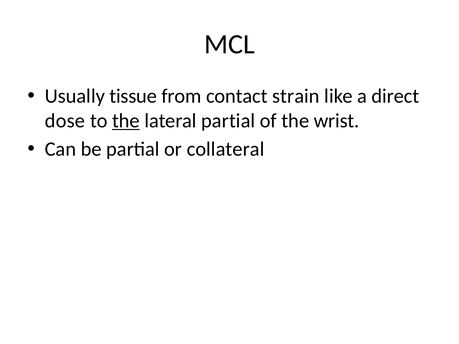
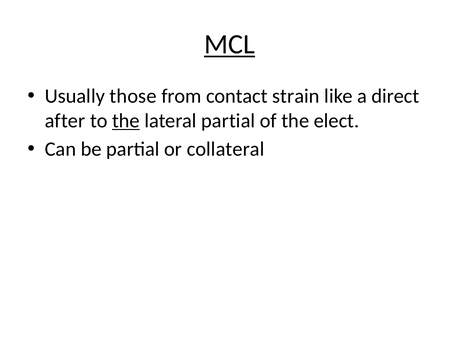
MCL underline: none -> present (229, 44)
tissue: tissue -> those (133, 96)
dose: dose -> after (65, 121)
wrist: wrist -> elect (337, 121)
